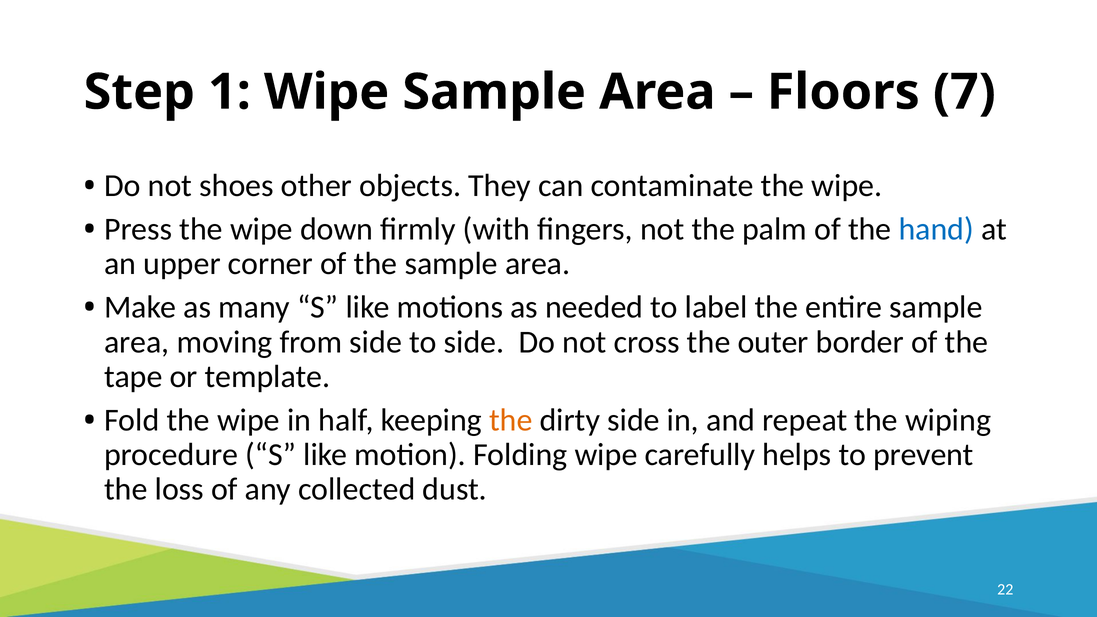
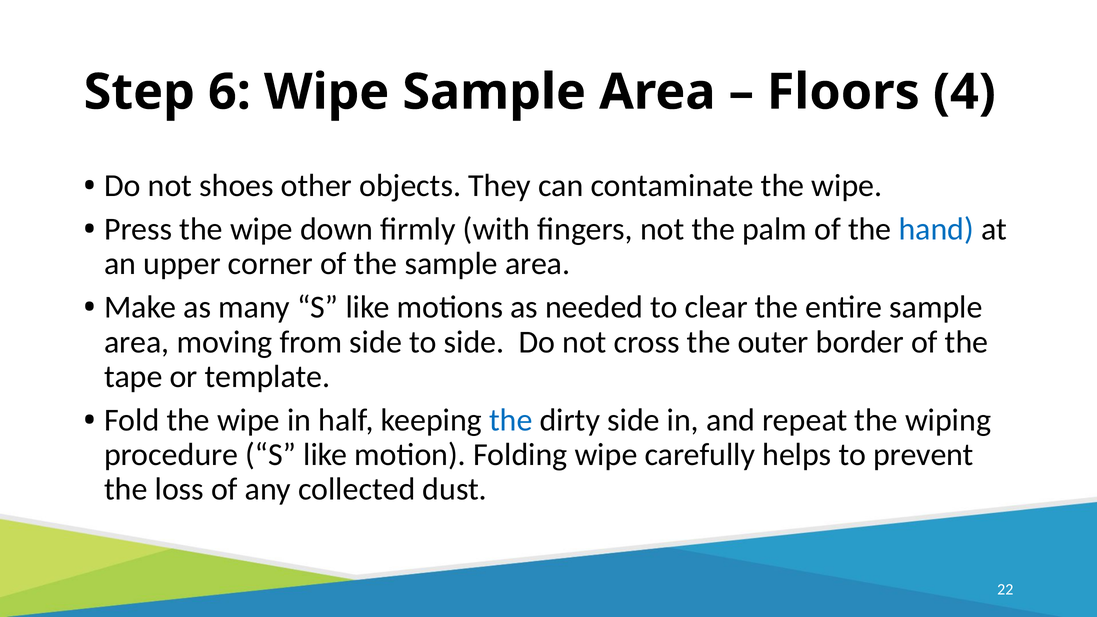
1: 1 -> 6 (229, 92)
7: 7 -> 4 (964, 92)
label: label -> clear (716, 307)
the colour: orange -> blue (511, 420)
